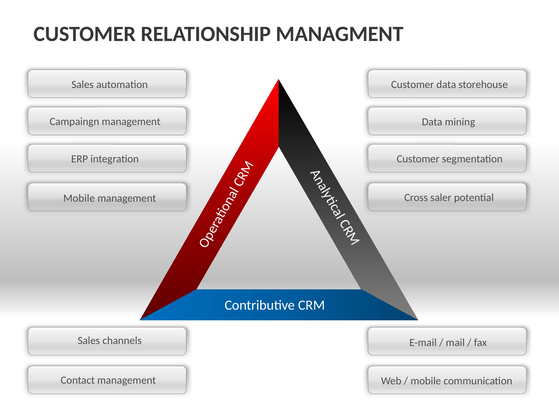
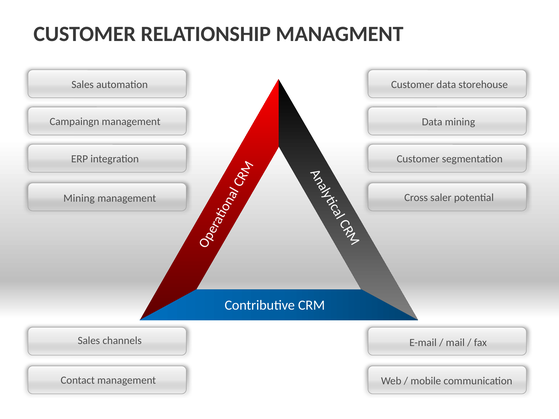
Mobile: Mobile -> Mining (79, 198)
